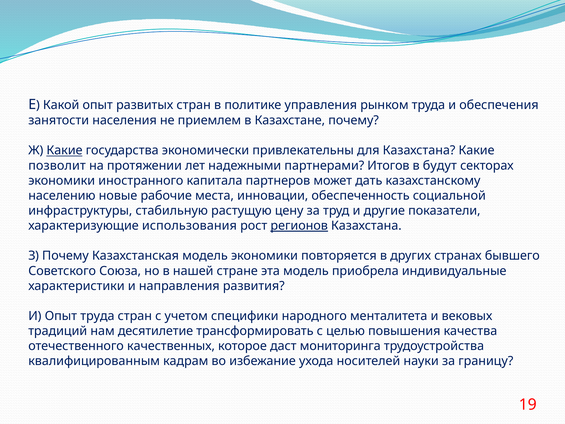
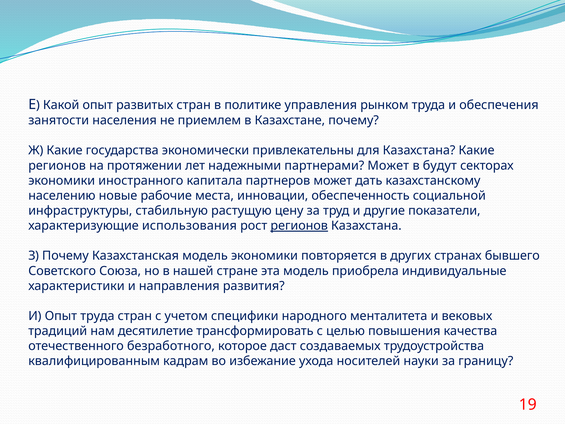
Какие underline: present -> none (65, 150)
позволит: позволит -> регионов (57, 165)
партнерами Итогов: Итогов -> Может (388, 165)
качественных: качественных -> безработного (171, 346)
мониторинга: мониторинга -> создаваемых (340, 346)
